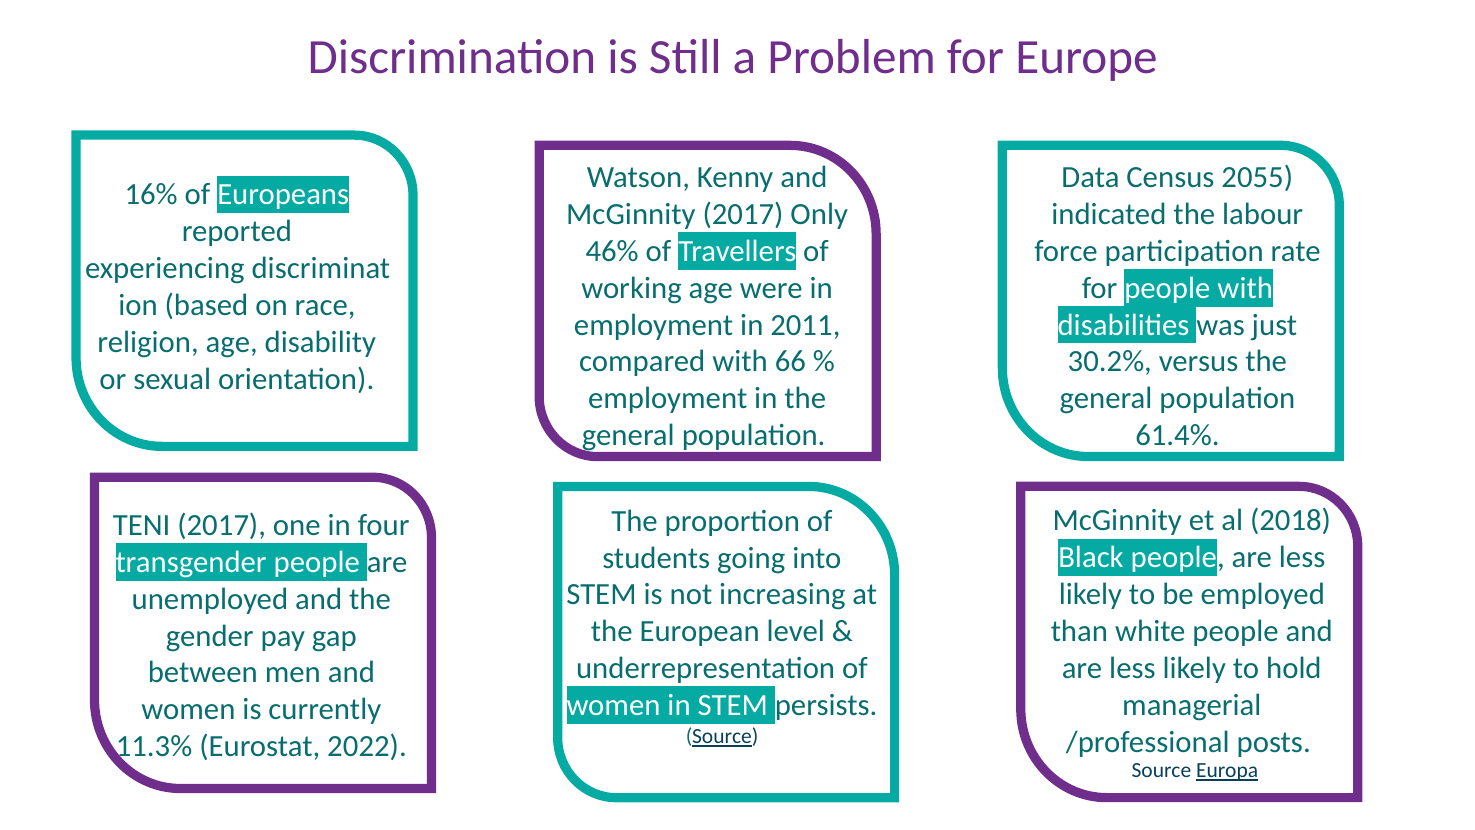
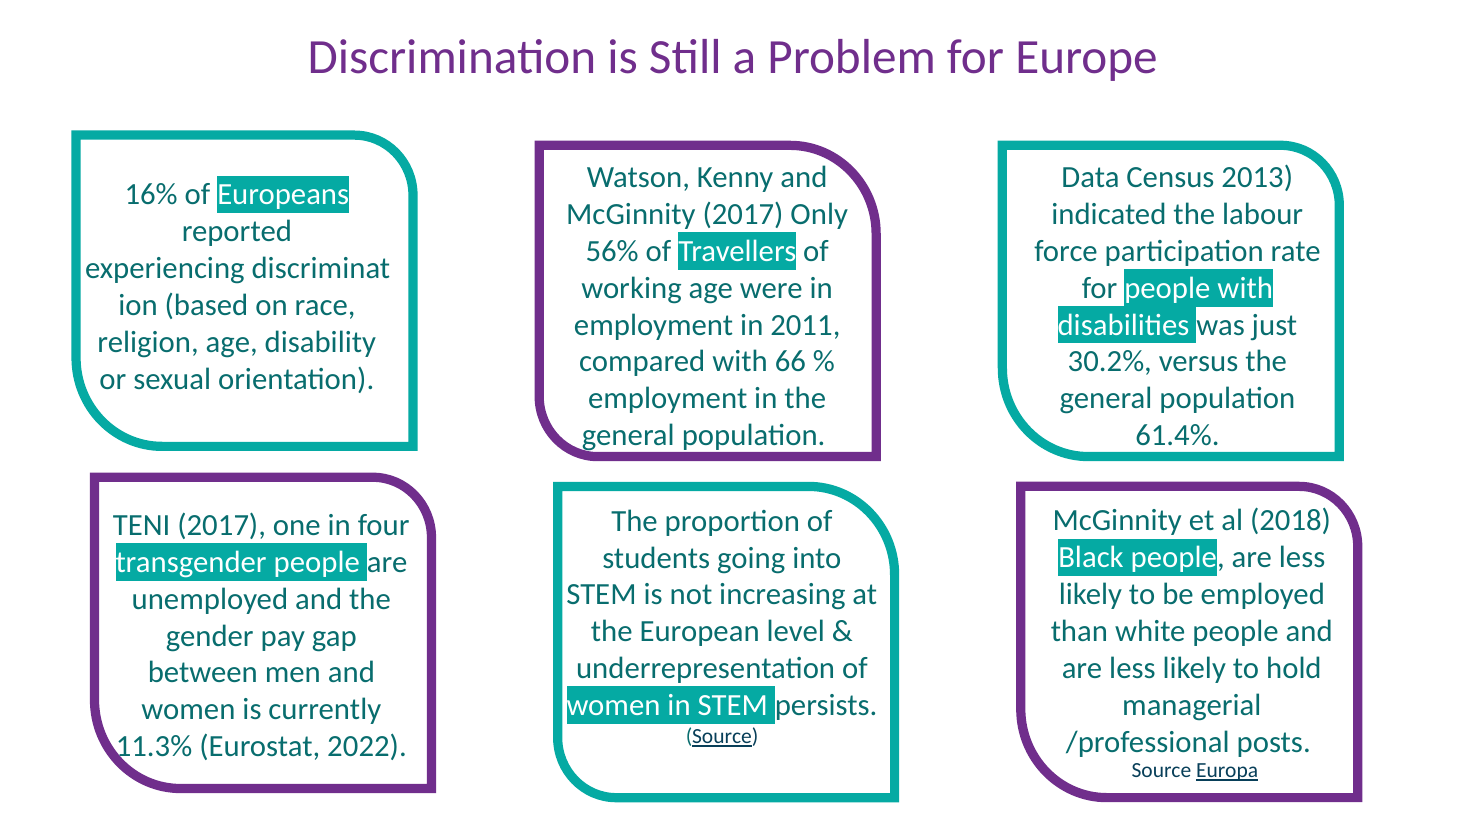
2055: 2055 -> 2013 (1257, 177)
46%: 46% -> 56% (612, 251)
